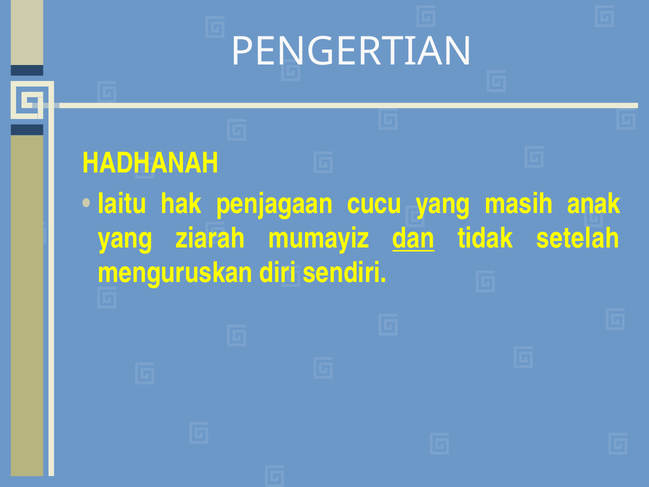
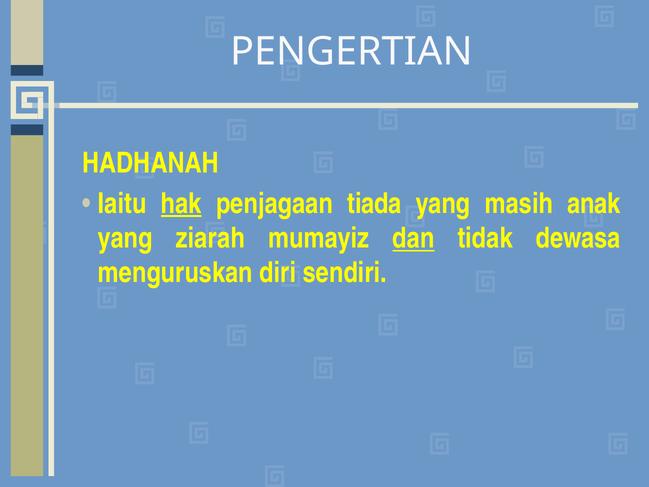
hak underline: none -> present (181, 204)
cucu: cucu -> tiada (375, 204)
setelah: setelah -> dewasa (578, 238)
